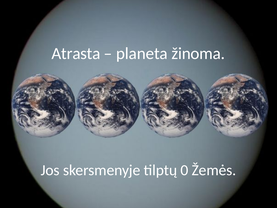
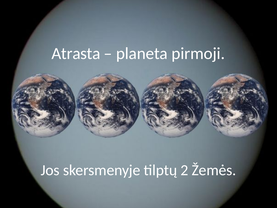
žinoma: žinoma -> pirmoji (198, 53)
0: 0 -> 2 (184, 170)
